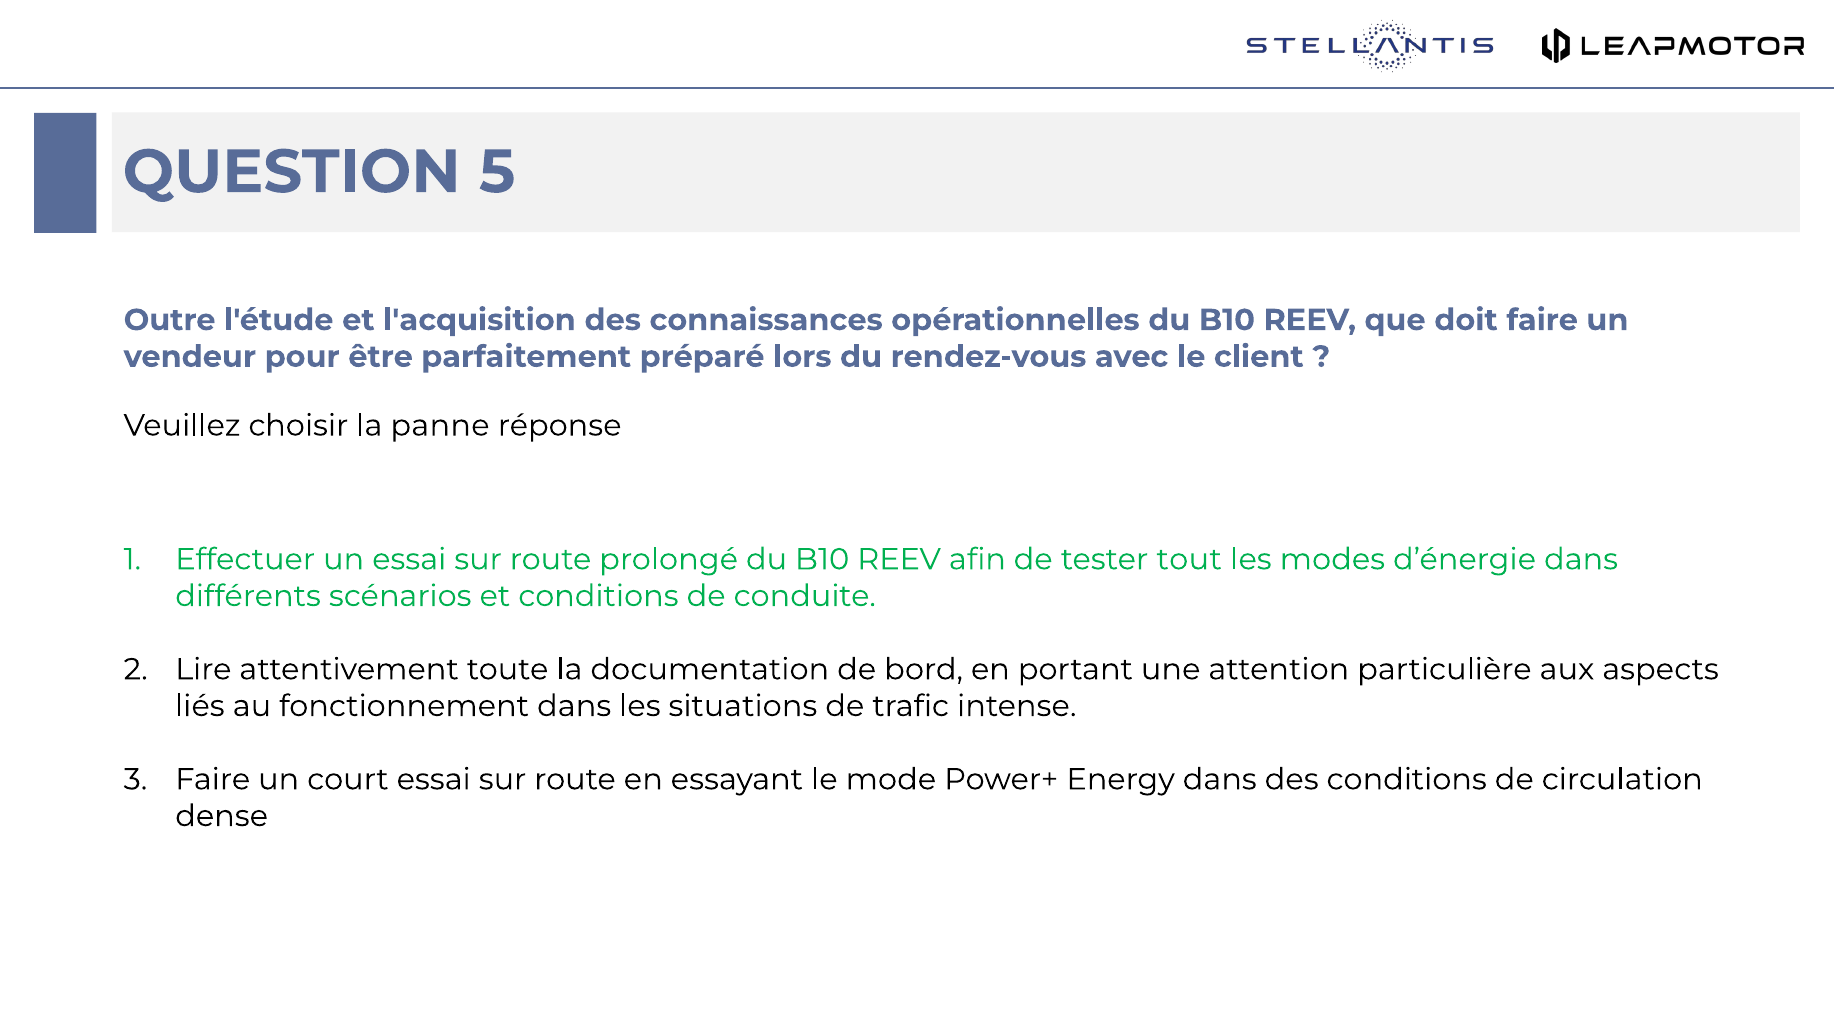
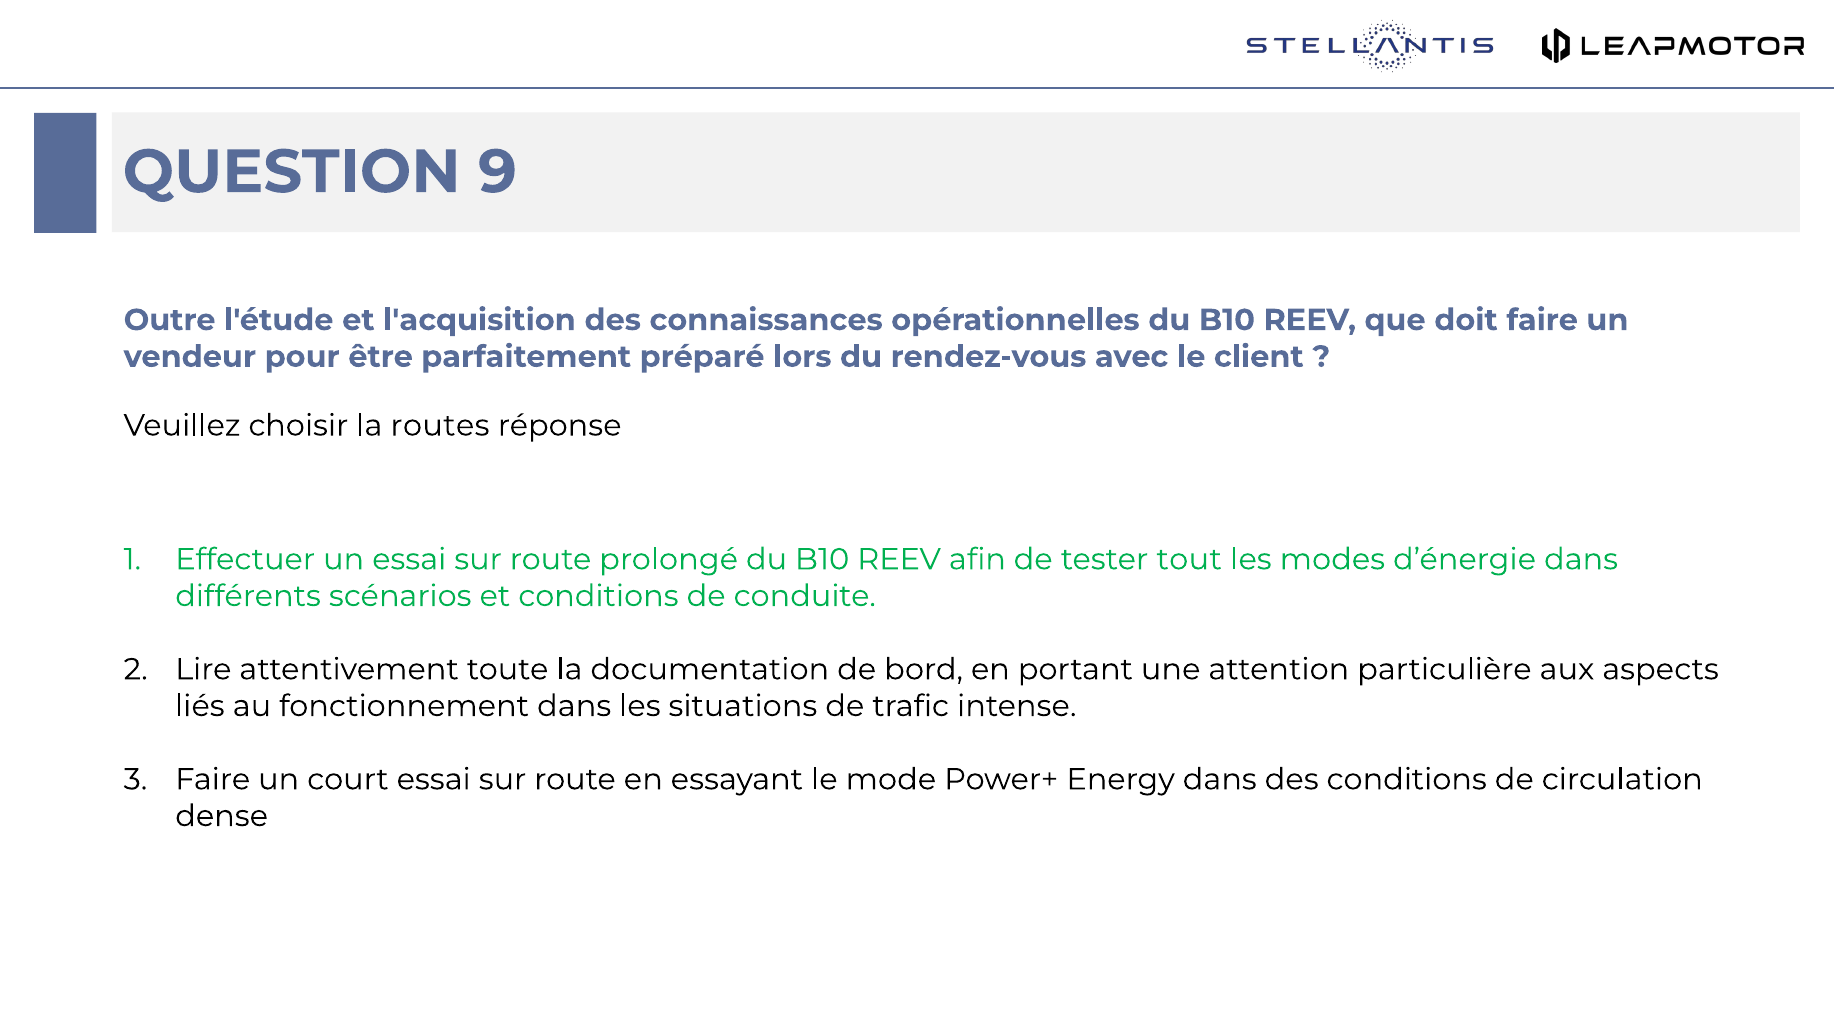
5: 5 -> 9 (497, 172)
panne: panne -> routes (440, 425)
